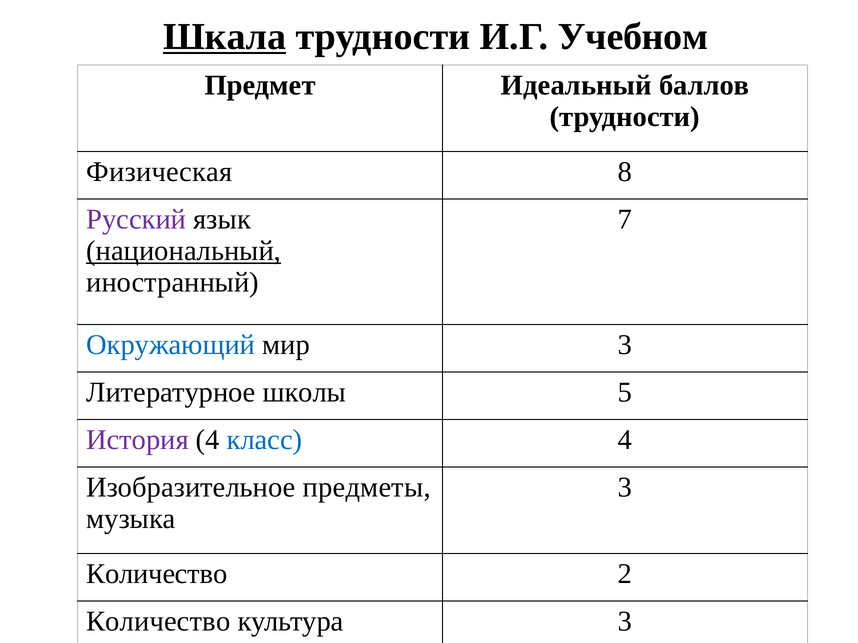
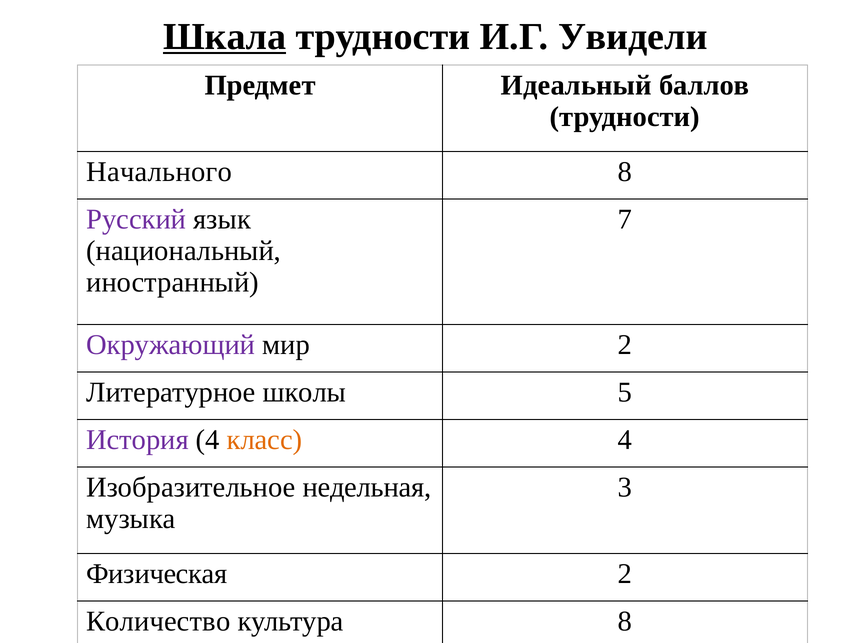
Учебном: Учебном -> Увидели (633, 37)
Физическая: Физическая -> Начального (159, 172)
национальный underline: present -> none (184, 251)
Окружающий colour: blue -> purple (171, 345)
мир 3: 3 -> 2 (625, 345)
класс colour: blue -> orange (265, 440)
предметы: предметы -> недельная (367, 488)
Количество: Количество -> Физическая (157, 574)
культура 3: 3 -> 8 (625, 622)
